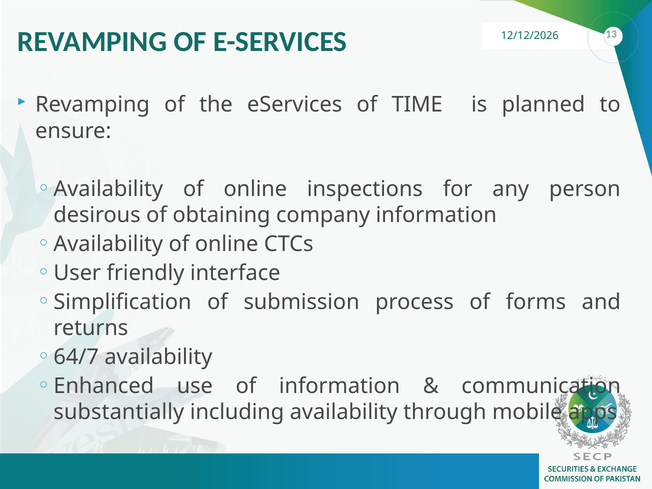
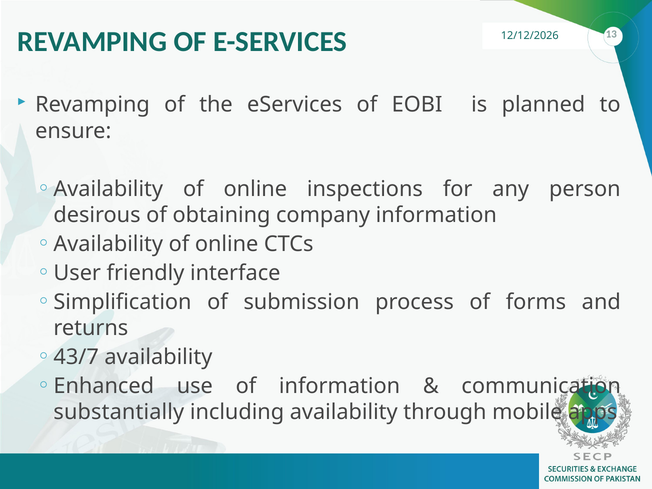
TIME: TIME -> EOBI (417, 105)
64/7: 64/7 -> 43/7 (76, 357)
